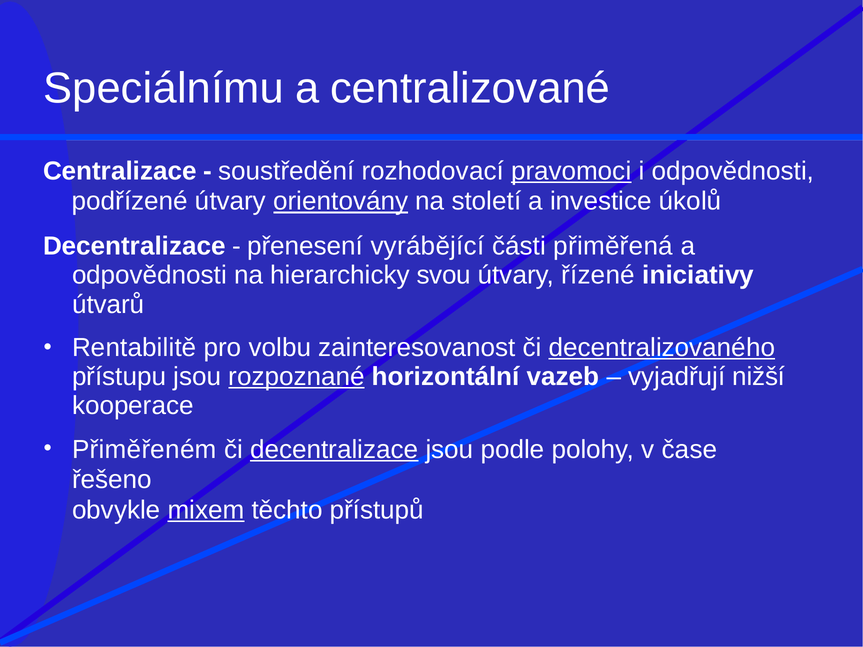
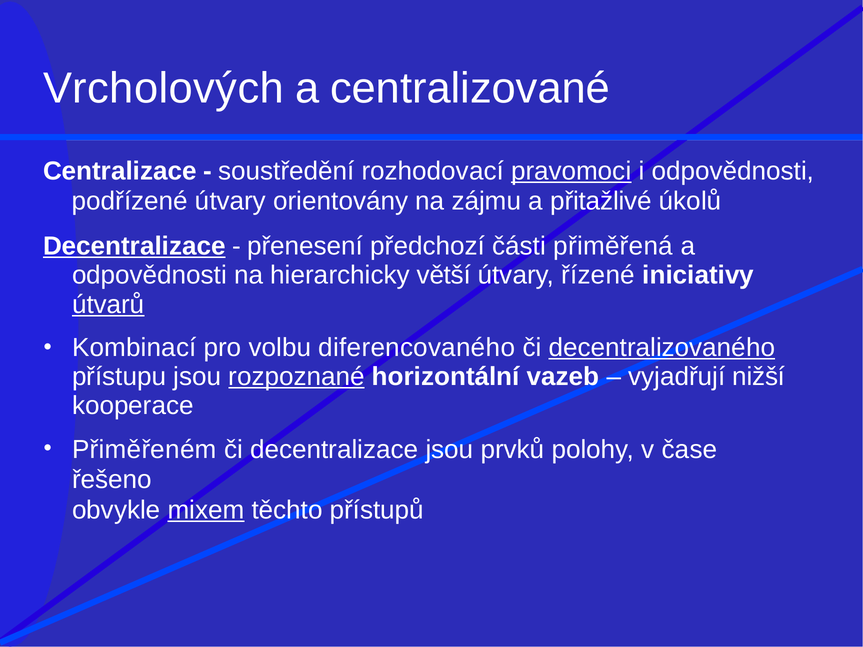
Speciálnímu: Speciálnímu -> Vrcholových (163, 88)
orientovány underline: present -> none (341, 201)
století: století -> zájmu (486, 201)
investice: investice -> přitažlivé (601, 201)
Decentralizace underline: none -> present (134, 246)
vyrábějící: vyrábějící -> předchozí (428, 246)
svou: svou -> větší (444, 275)
útvarů underline: none -> present (108, 305)
Rentabilitě: Rentabilitě -> Kombinací (134, 348)
zainteresovanost: zainteresovanost -> diferencovaného (417, 348)
decentralizace underline: present -> none (334, 450)
podle: podle -> prvků (513, 450)
